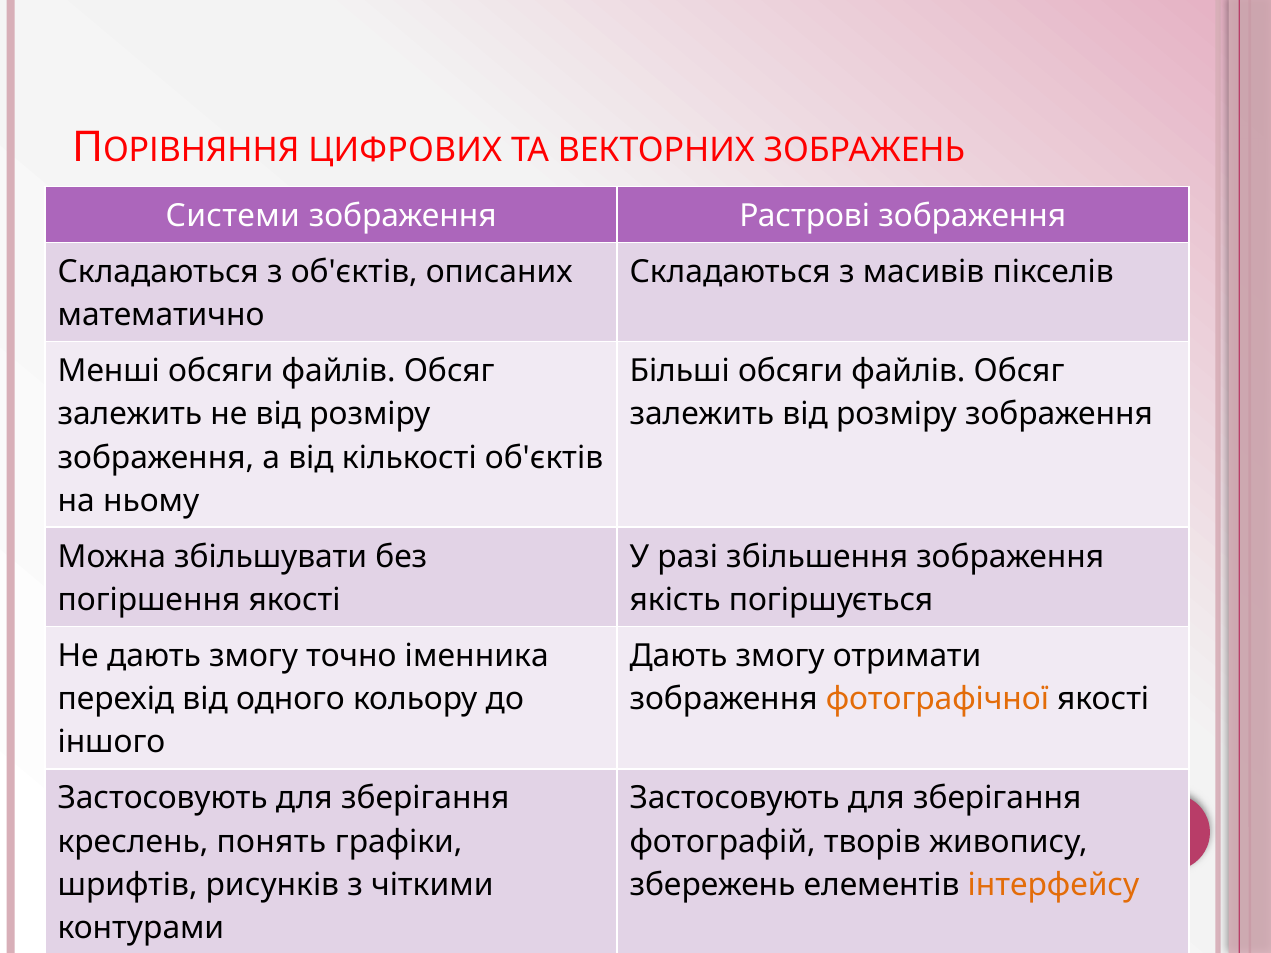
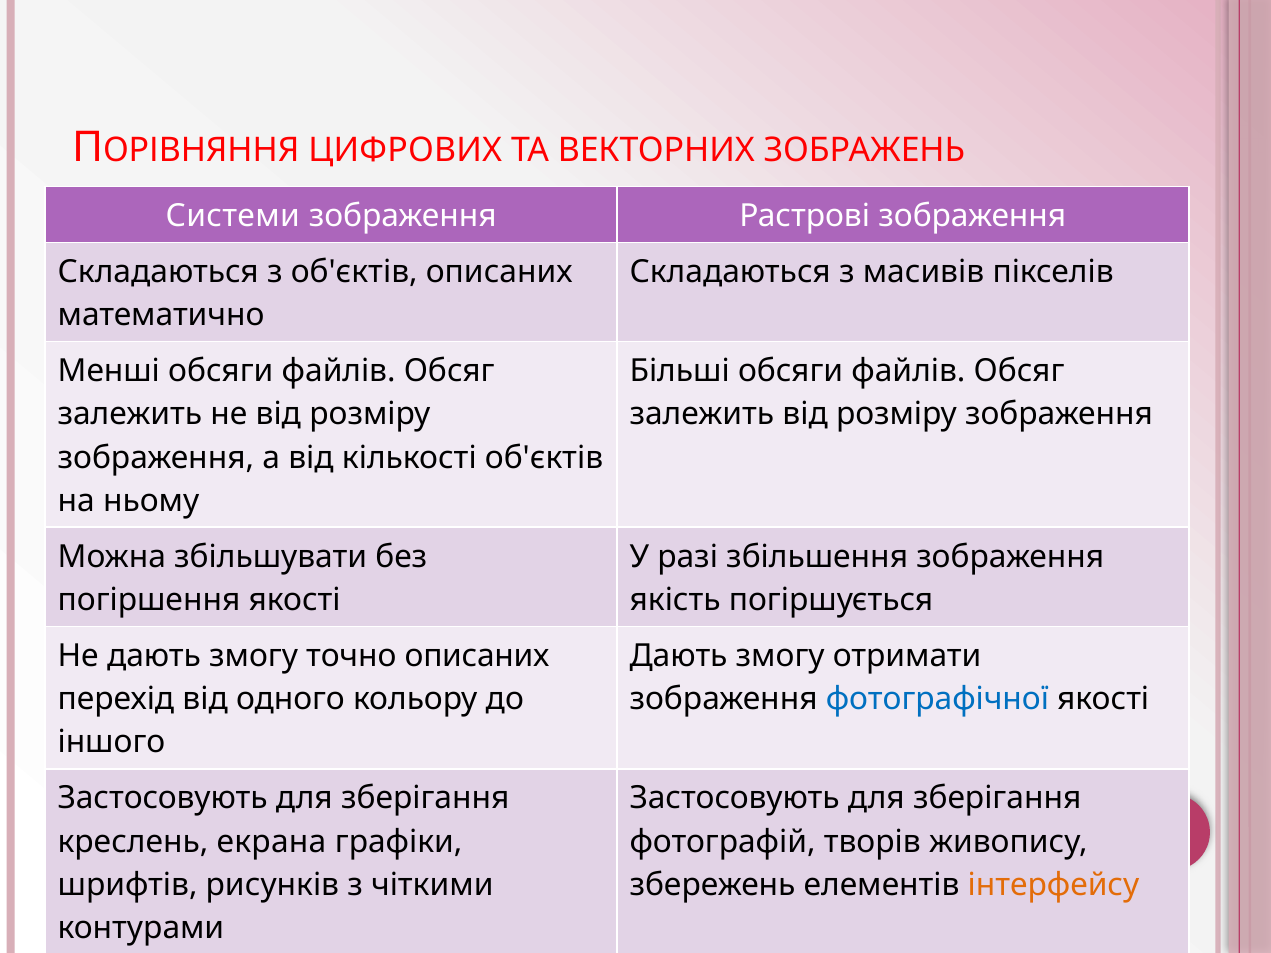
точно іменника: іменника -> описаних (477, 656)
фотографічної colour: orange -> blue (937, 699)
понять: понять -> екрана (271, 842)
